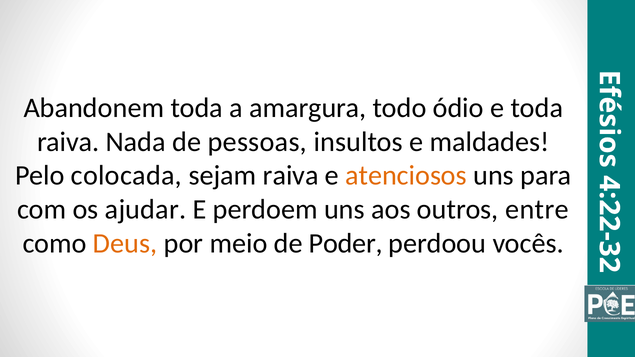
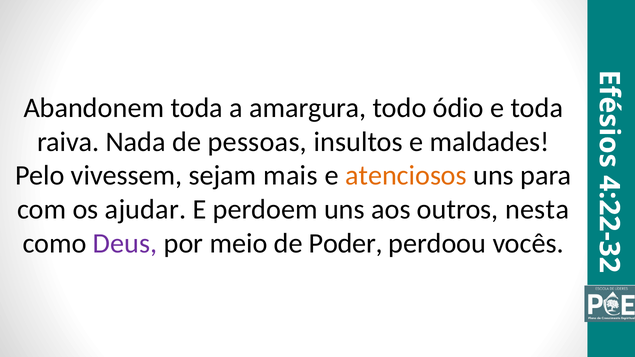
colocada: colocada -> vivessem (127, 176)
sejam raiva: raiva -> mais (291, 176)
entre: entre -> nesta (537, 210)
Deus colour: orange -> purple (125, 243)
